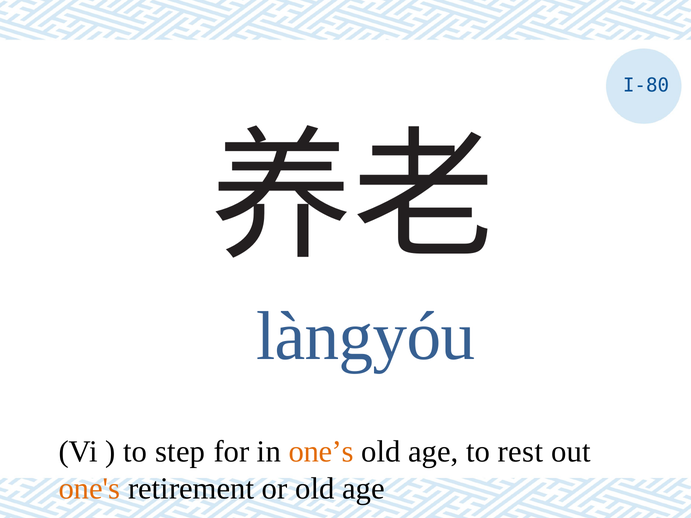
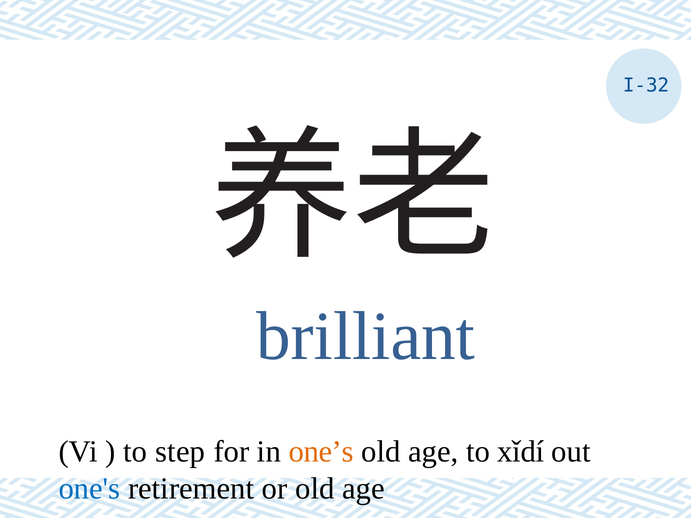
I-80: I-80 -> I-32 (646, 85)
làngyóu: làngyóu -> brilliant (366, 337)
rest: rest -> xǐdí (521, 452)
one's colour: orange -> blue (90, 489)
